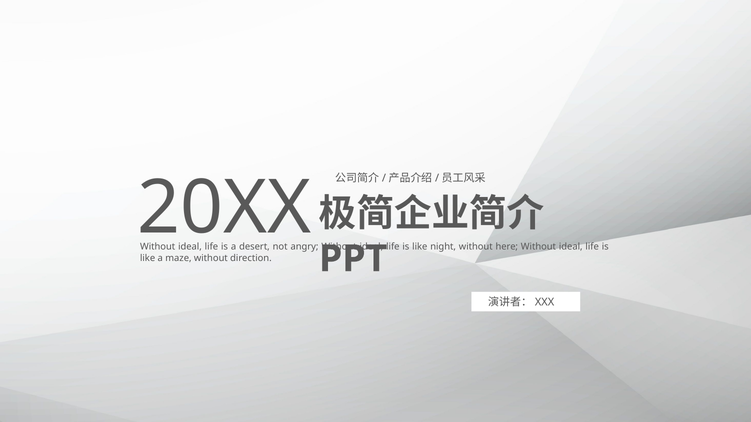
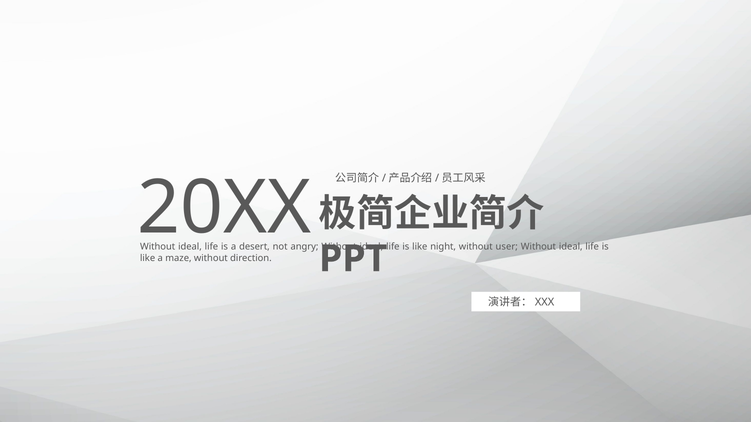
here: here -> user (507, 247)
